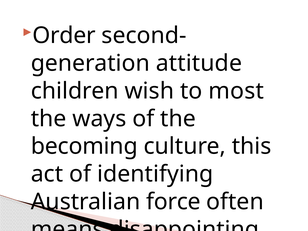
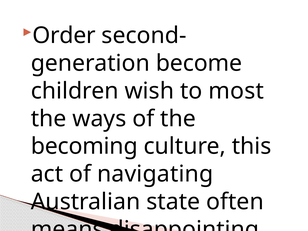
attitude: attitude -> become (199, 63)
identifying: identifying -> navigating (155, 174)
force: force -> state (173, 202)
